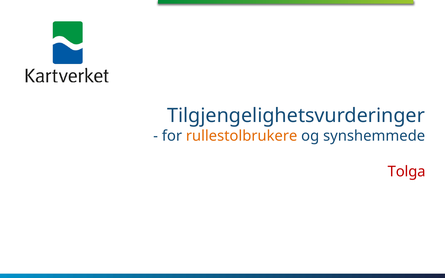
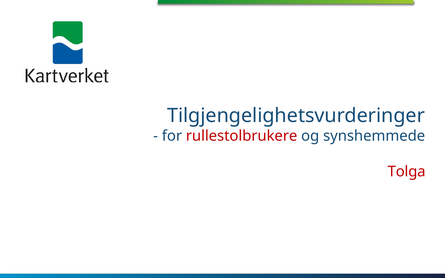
rullestolbrukere colour: orange -> red (242, 136)
